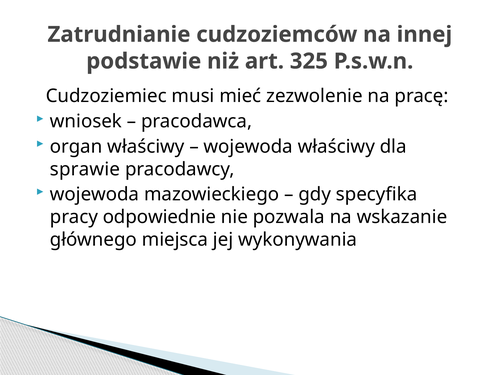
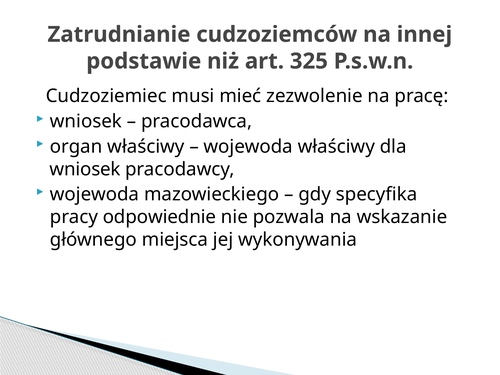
sprawie: sprawie -> wniosek (85, 169)
